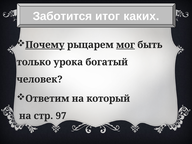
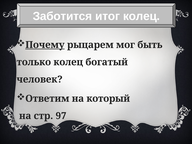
итог каких: каких -> колец (141, 16)
мог underline: present -> none (125, 45)
только урока: урока -> колец (68, 62)
